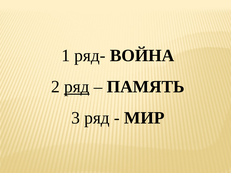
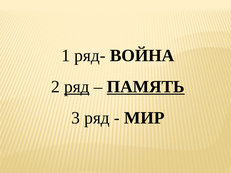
ПАМЯТЬ underline: none -> present (146, 87)
